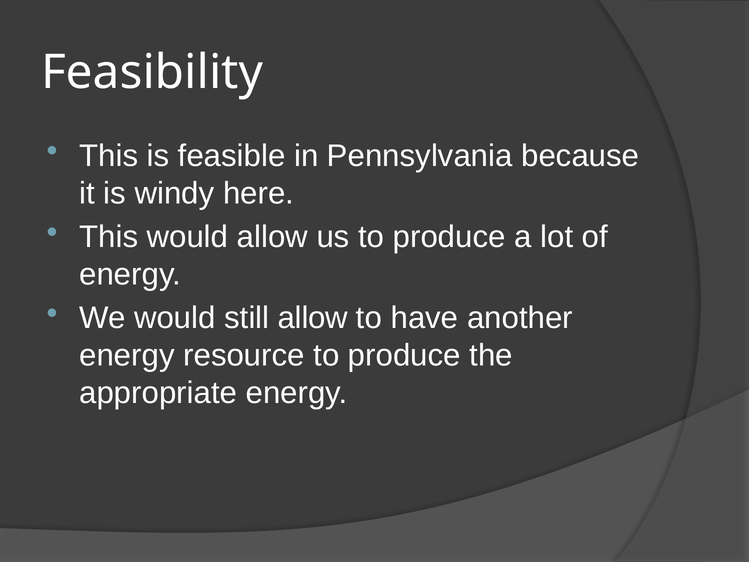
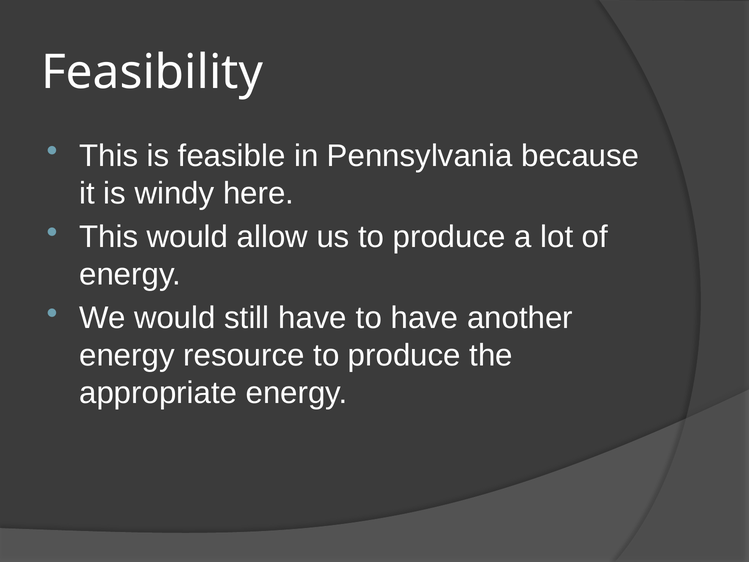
still allow: allow -> have (313, 318)
